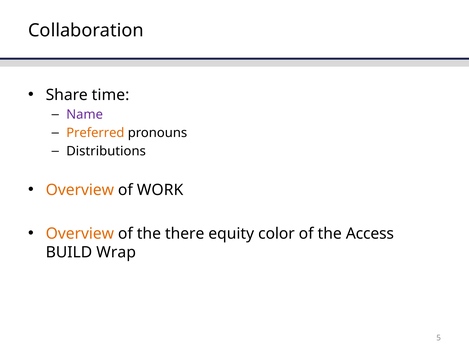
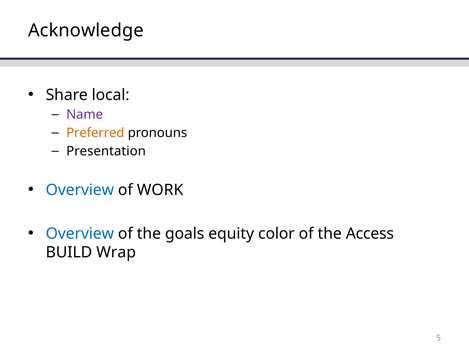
Collaboration: Collaboration -> Acknowledge (86, 31)
time: time -> local (111, 95)
Distributions: Distributions -> Presentation (106, 151)
Overview colour: orange -> blue (80, 190)
Overview colour: orange -> blue (80, 234)
there: there -> goals (185, 234)
